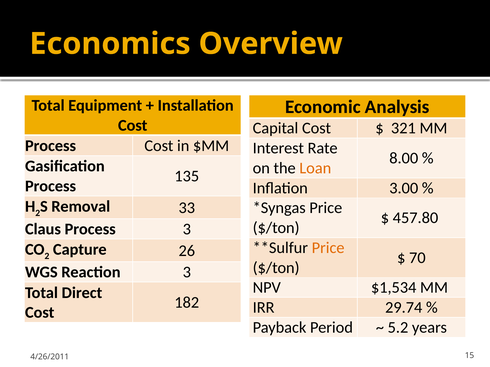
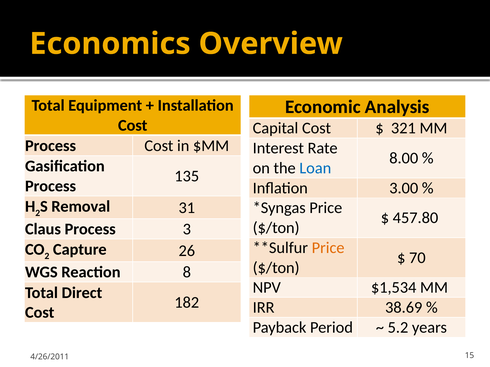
Loan colour: orange -> blue (315, 168)
33: 33 -> 31 (187, 208)
Reaction 3: 3 -> 8 (187, 273)
29.74: 29.74 -> 38.69 (404, 308)
